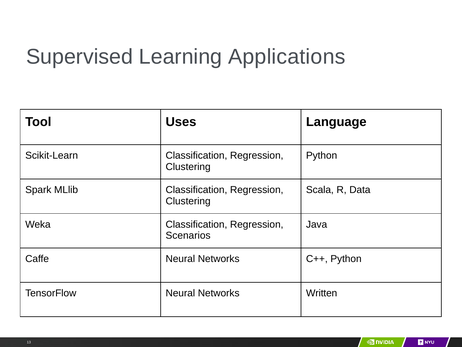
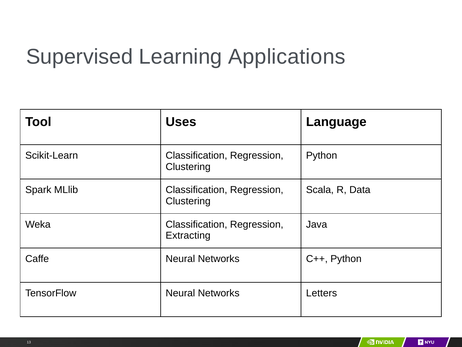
Scenarios: Scenarios -> Extracting (188, 235)
Written: Written -> Letters (322, 293)
